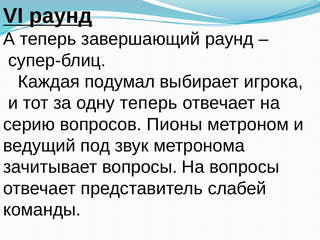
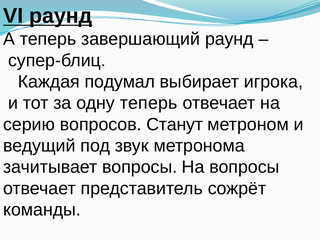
Пионы: Пионы -> Станут (175, 124)
слабей: слабей -> сожрёт (237, 188)
